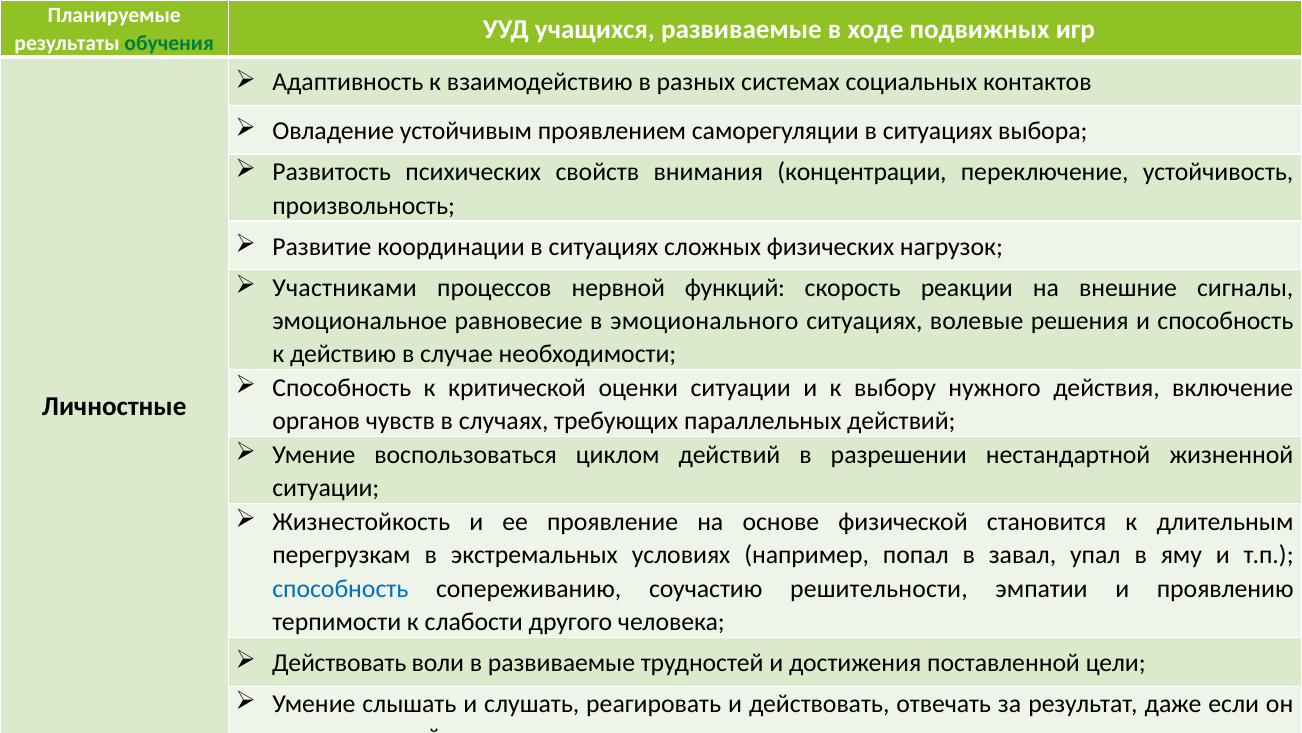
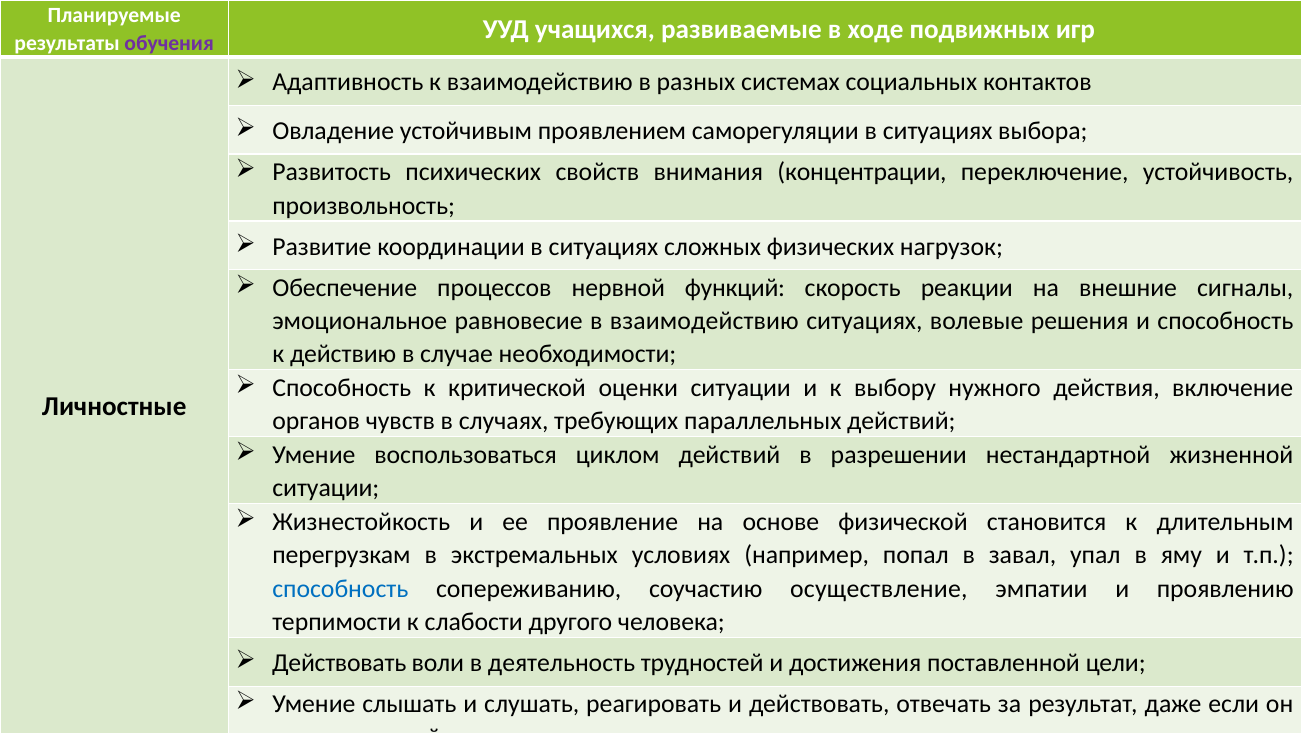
обучения colour: green -> purple (169, 44)
Участниками: Участниками -> Обеспечение (345, 287)
в эмоционального: эмоционального -> взаимодействию (704, 321)
решительности: решительности -> осуществление (879, 588)
в развиваемые: развиваемые -> деятельность (562, 663)
